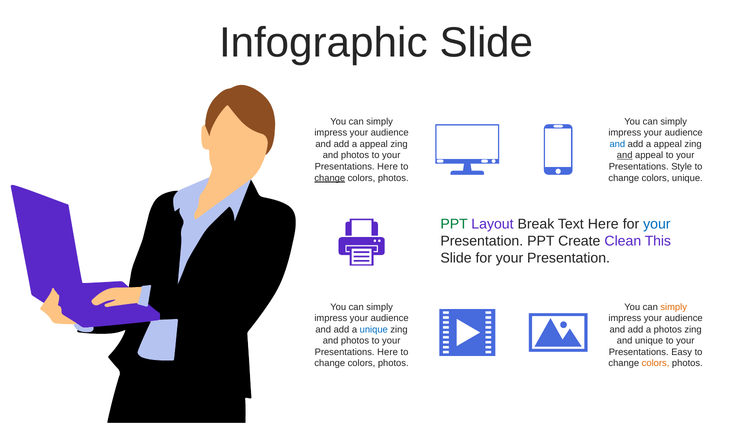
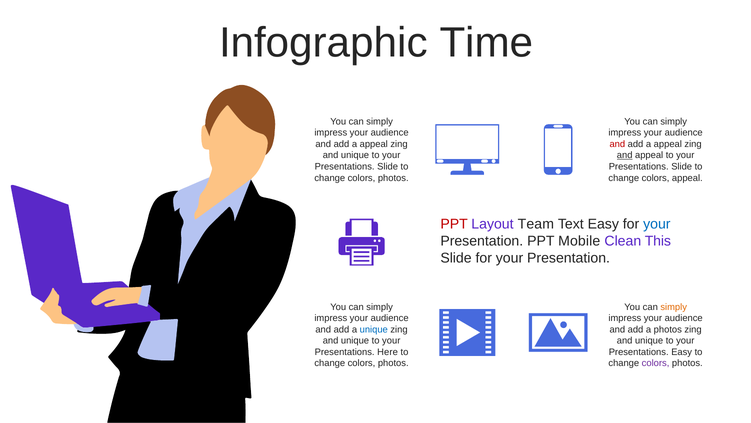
Infographic Slide: Slide -> Time (487, 43)
and colour: blue -> red (617, 144)
photos: photos -> unique (355, 155)
Here: Here -> Slide (388, 166)
Style: Style -> Slide (682, 166)
change underline: present -> none (330, 178)
colors unique: unique -> appeal (687, 178)
PPT colour: green -> red (454, 224)
Break: Break -> Team (536, 224)
Text Here: Here -> Easy (603, 224)
Create: Create -> Mobile (579, 241)
photos: photos -> unique (355, 340)
colors colour: orange -> purple (656, 363)
